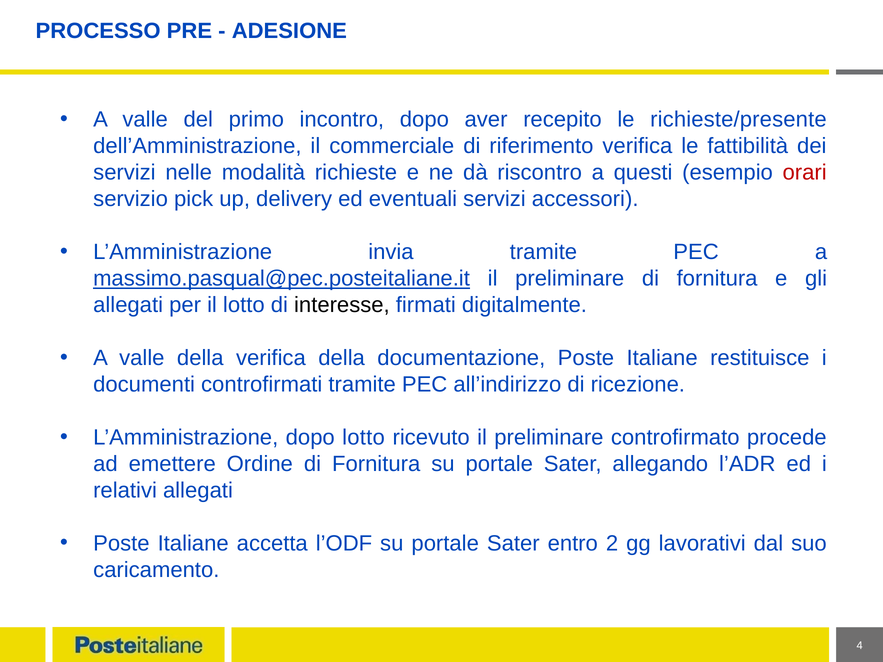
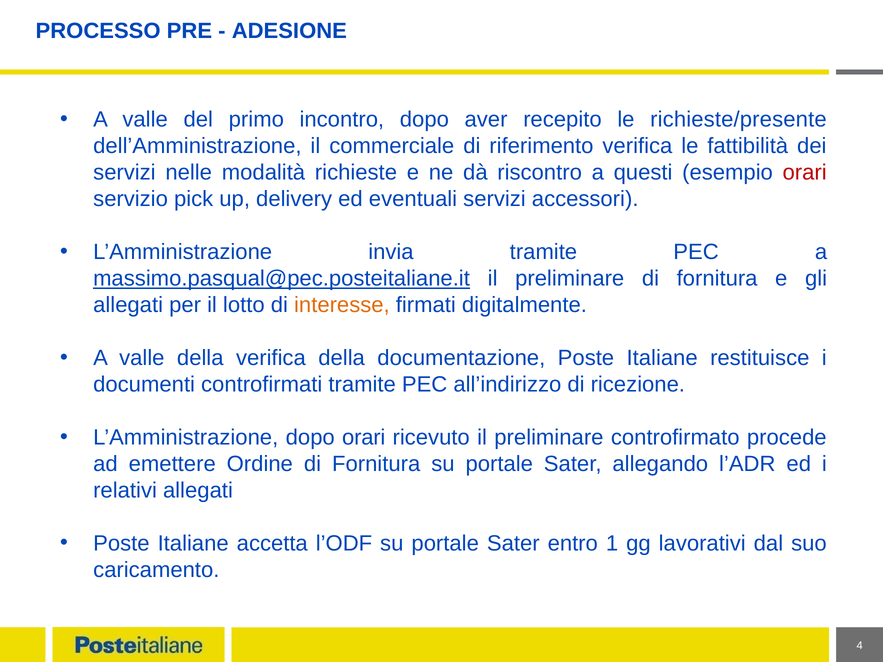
interesse colour: black -> orange (342, 305)
dopo lotto: lotto -> orari (364, 438)
2: 2 -> 1 (612, 544)
